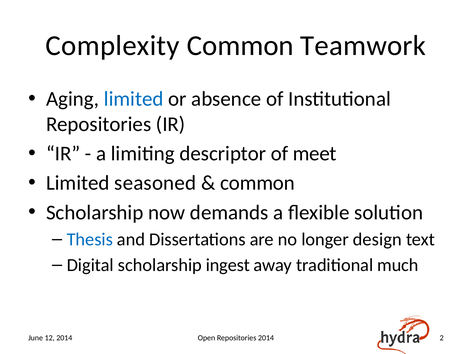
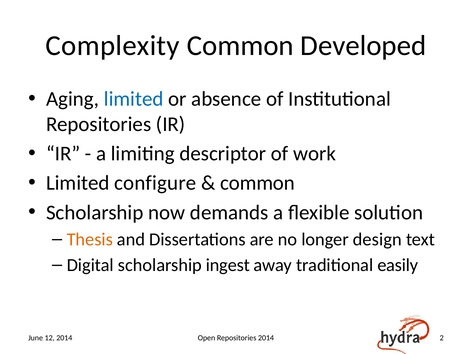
Teamwork: Teamwork -> Developed (363, 46)
meet: meet -> work (315, 154)
seasoned: seasoned -> configure (155, 183)
Thesis colour: blue -> orange (90, 239)
much: much -> easily (398, 265)
